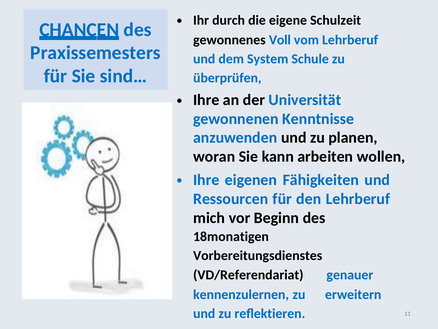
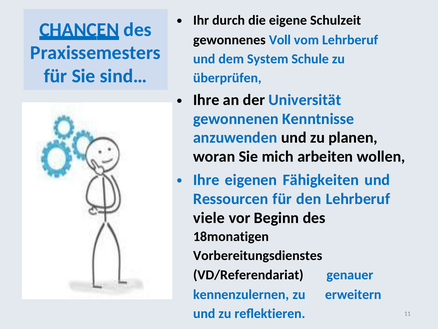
kann: kann -> mich (278, 156)
mich: mich -> viele (209, 218)
